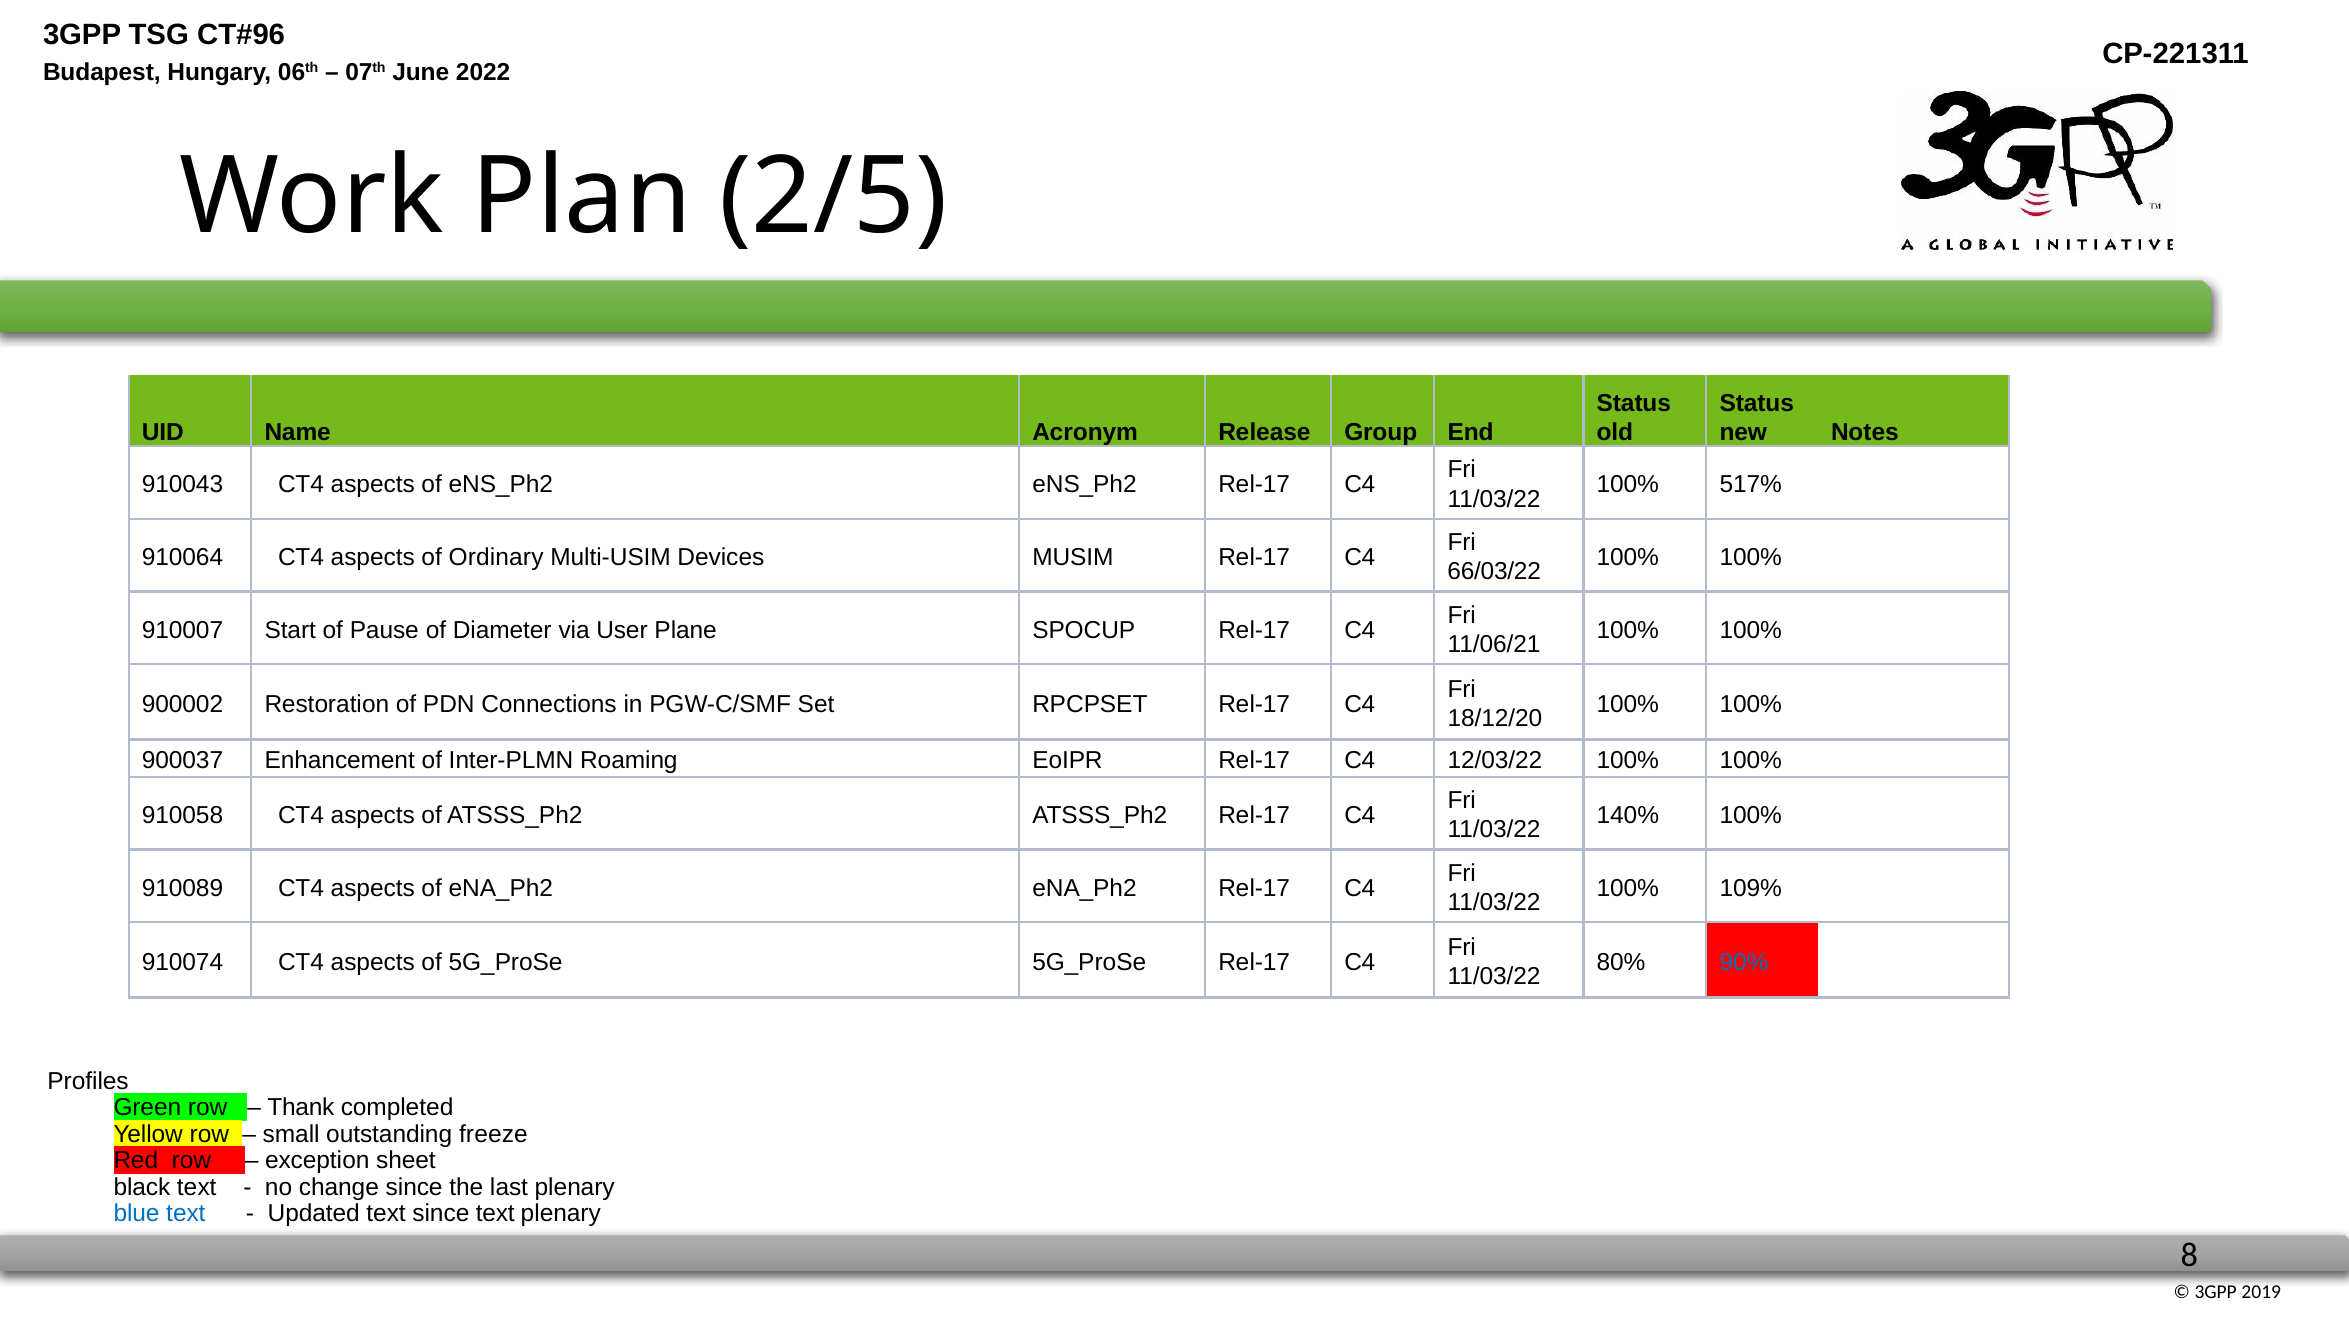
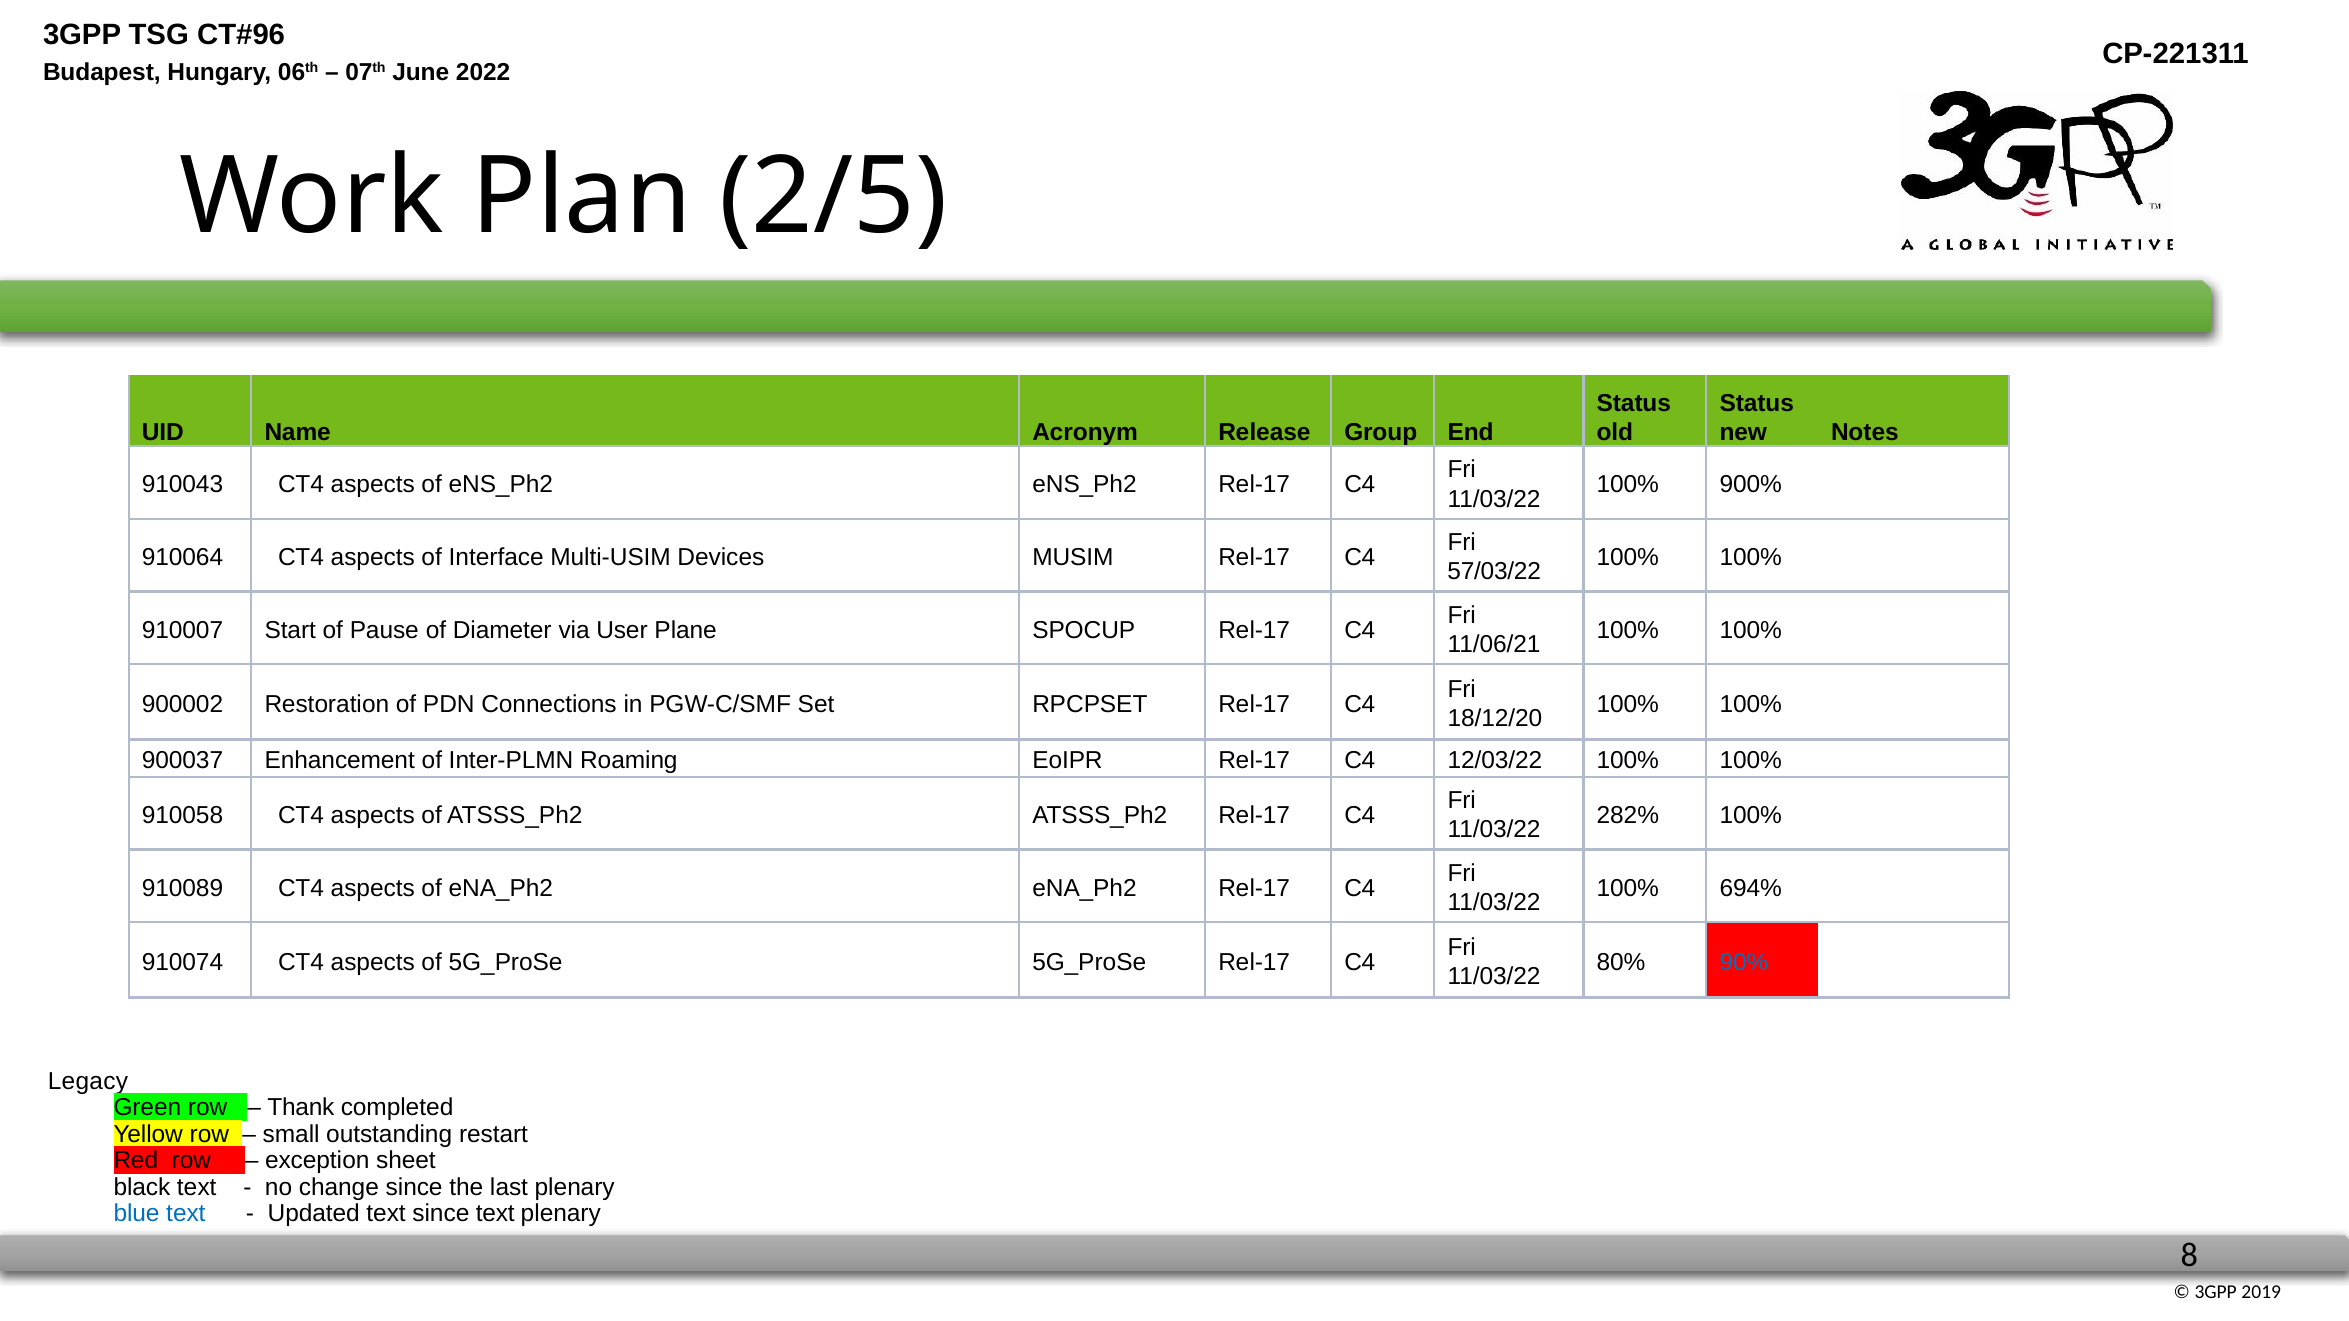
517%: 517% -> 900% (1751, 485)
Ordinary: Ordinary -> Interface (496, 557)
66/03/22: 66/03/22 -> 57/03/22 (1494, 572)
140%: 140% -> 282% (1628, 815)
109%: 109% -> 694% (1751, 888)
Profiles: Profiles -> Legacy (88, 1081)
freeze: freeze -> restart (494, 1134)
